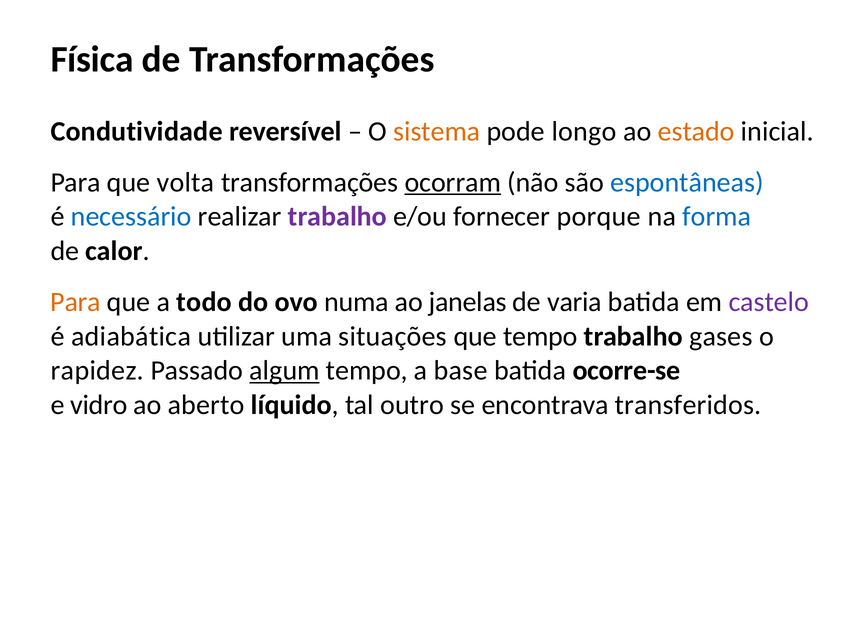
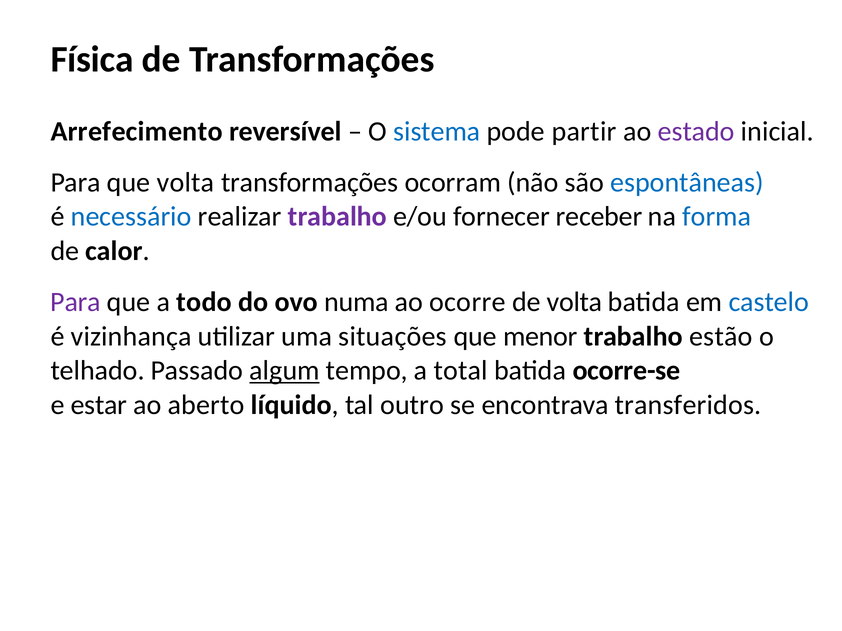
Condutividade: Condutividade -> Arrefecimento (137, 131)
sistema colour: orange -> blue (437, 131)
longo: longo -> partir (584, 131)
estado colour: orange -> purple (696, 131)
ocorram underline: present -> none (453, 182)
porque: porque -> receber (599, 217)
Para colour: orange -> purple (76, 302)
janelas: janelas -> ocorre (467, 302)
de varia: varia -> volta (575, 302)
castelo colour: purple -> blue (769, 302)
adiabática: adiabática -> vizinhança (131, 337)
que tempo: tempo -> menor (540, 337)
gases: gases -> estão (721, 337)
rapidez: rapidez -> telhado (98, 371)
base: base -> total (461, 371)
vidro: vidro -> estar (99, 405)
